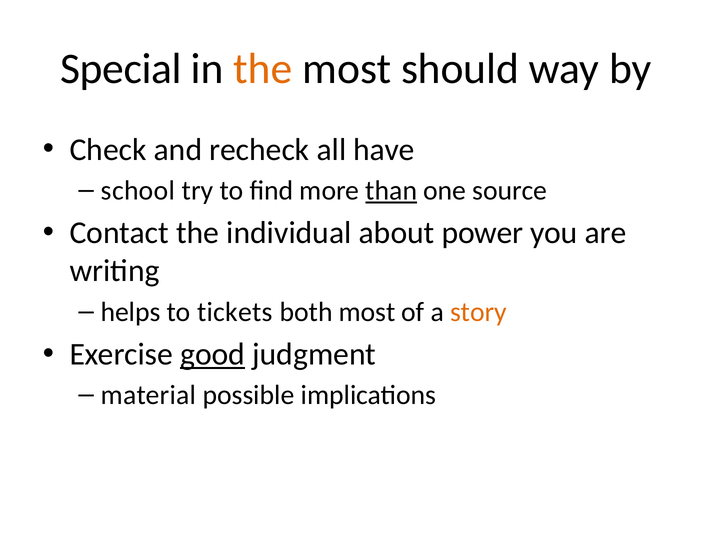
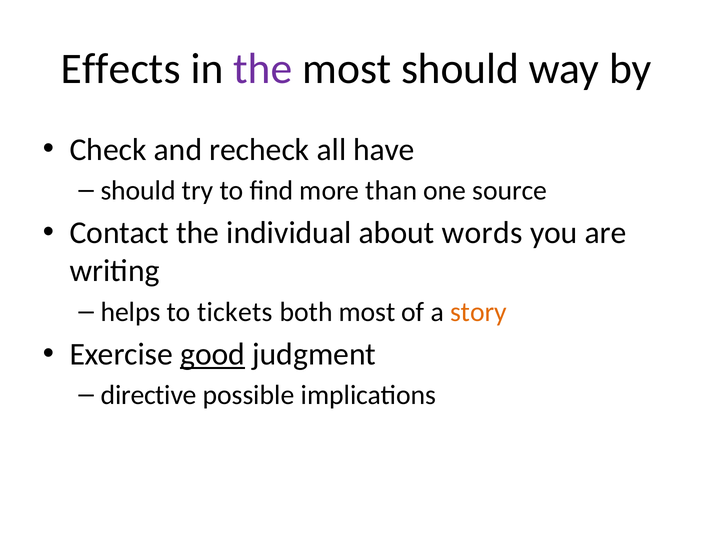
Special: Special -> Effects (121, 69)
the colour: orange -> purple (263, 69)
school: school -> should (138, 191)
than underline: present -> none (391, 191)
power: power -> words (482, 233)
material: material -> directive (149, 395)
